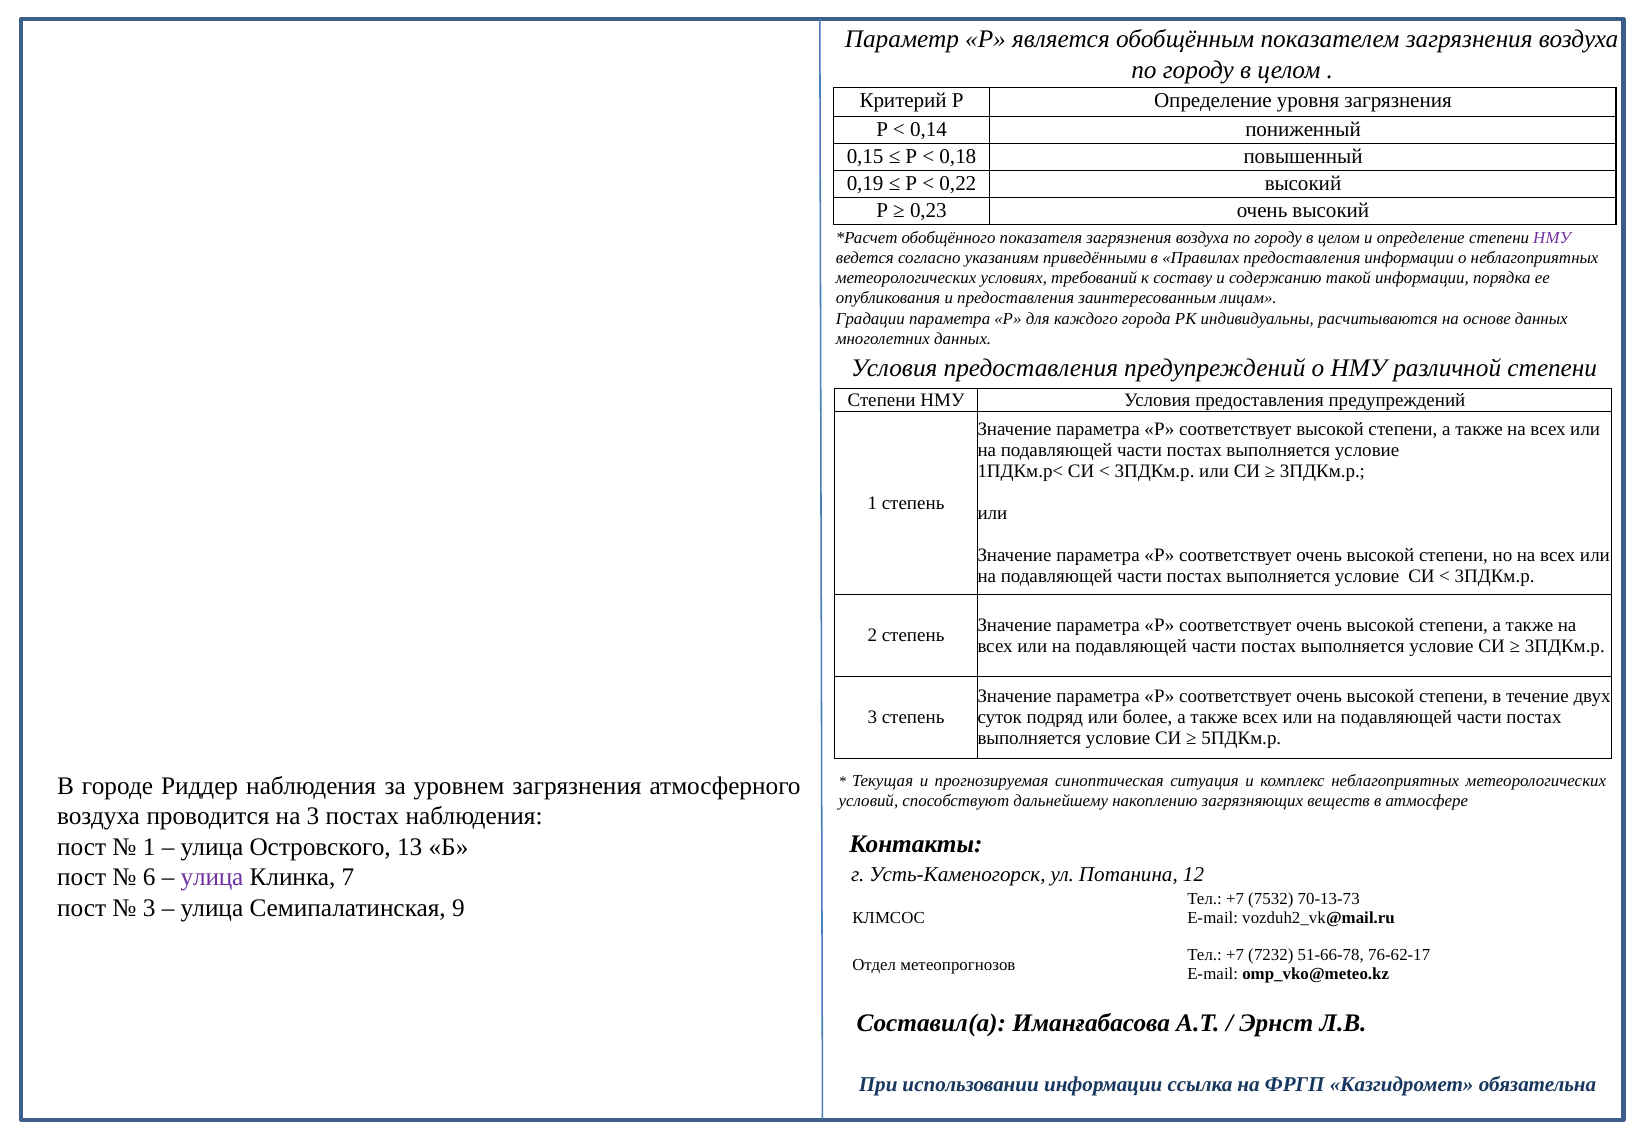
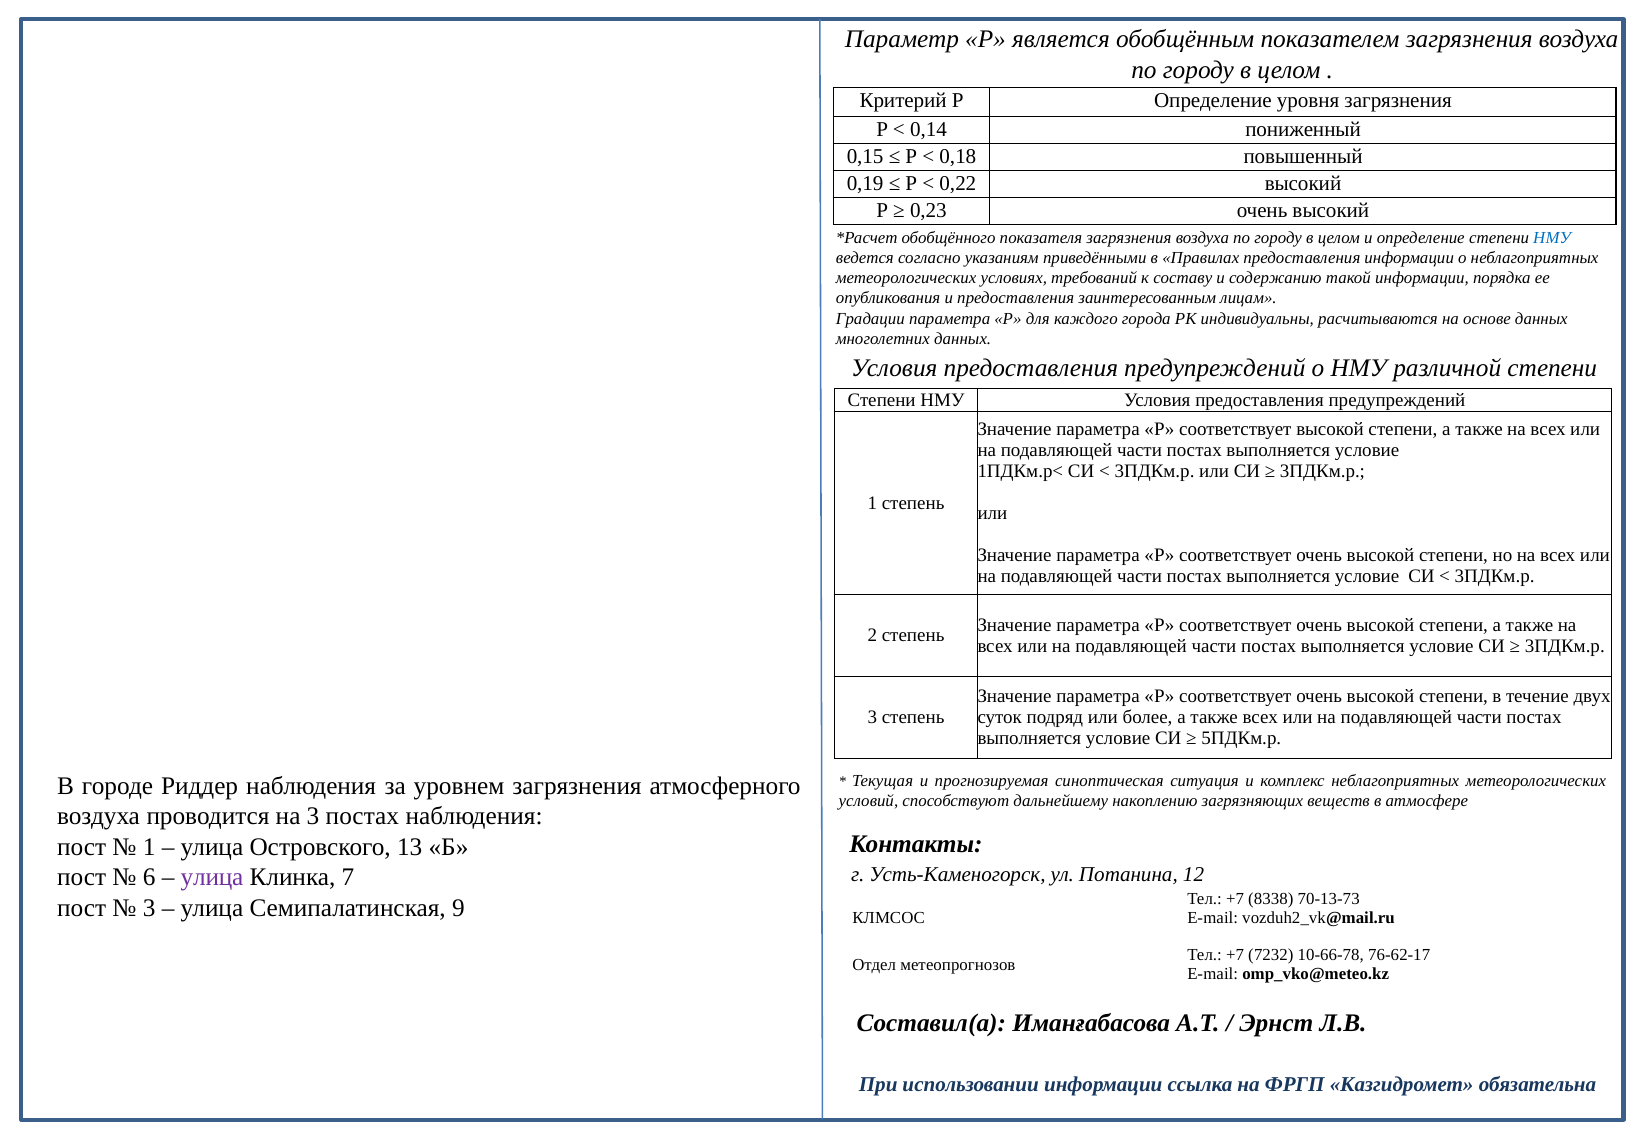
НМУ colour: purple -> blue (1552, 238)
7532: 7532 -> 8338 (1271, 899)
51-66-78: 51-66-78 -> 10-66-78 (1331, 955)
